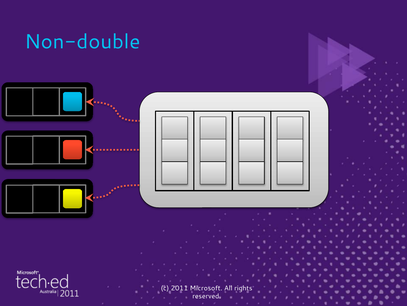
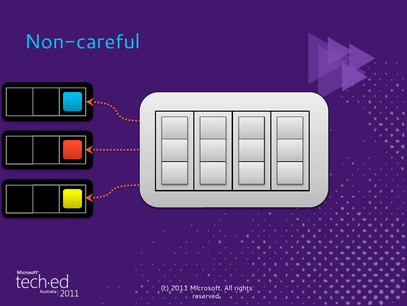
Non-double: Non-double -> Non-careful (82, 42)
